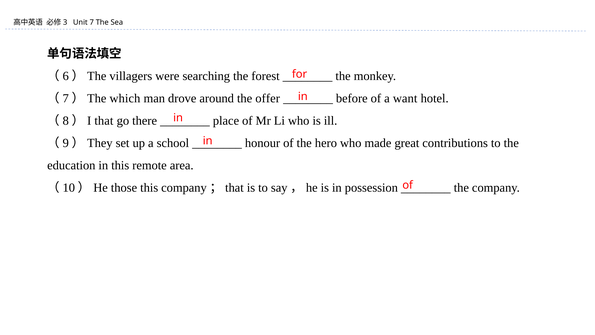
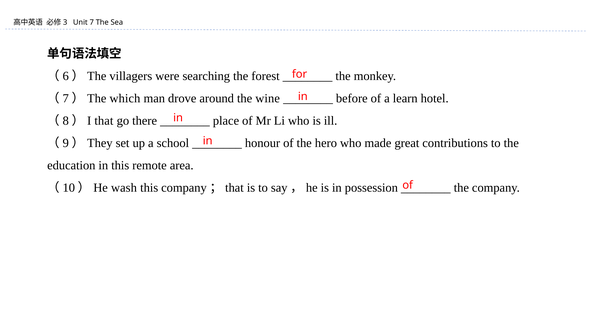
offer: offer -> wine (268, 98)
want: want -> learn (405, 98)
those: those -> wash (124, 187)
